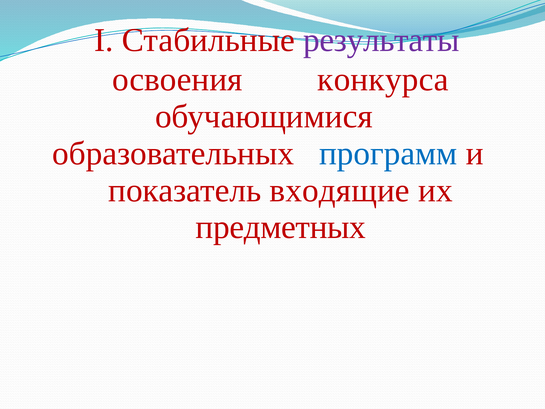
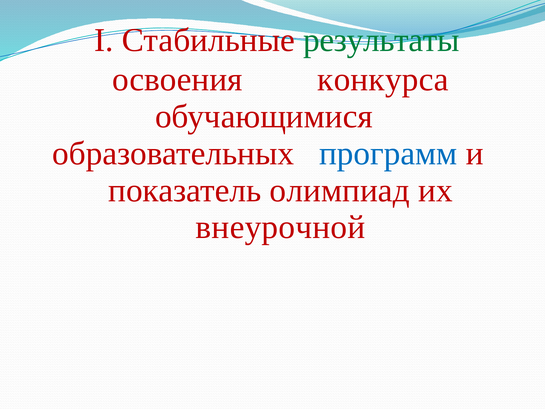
результаты colour: purple -> green (381, 40)
входящие: входящие -> олимпиад (340, 190)
предметных: предметных -> внеурочной (280, 227)
